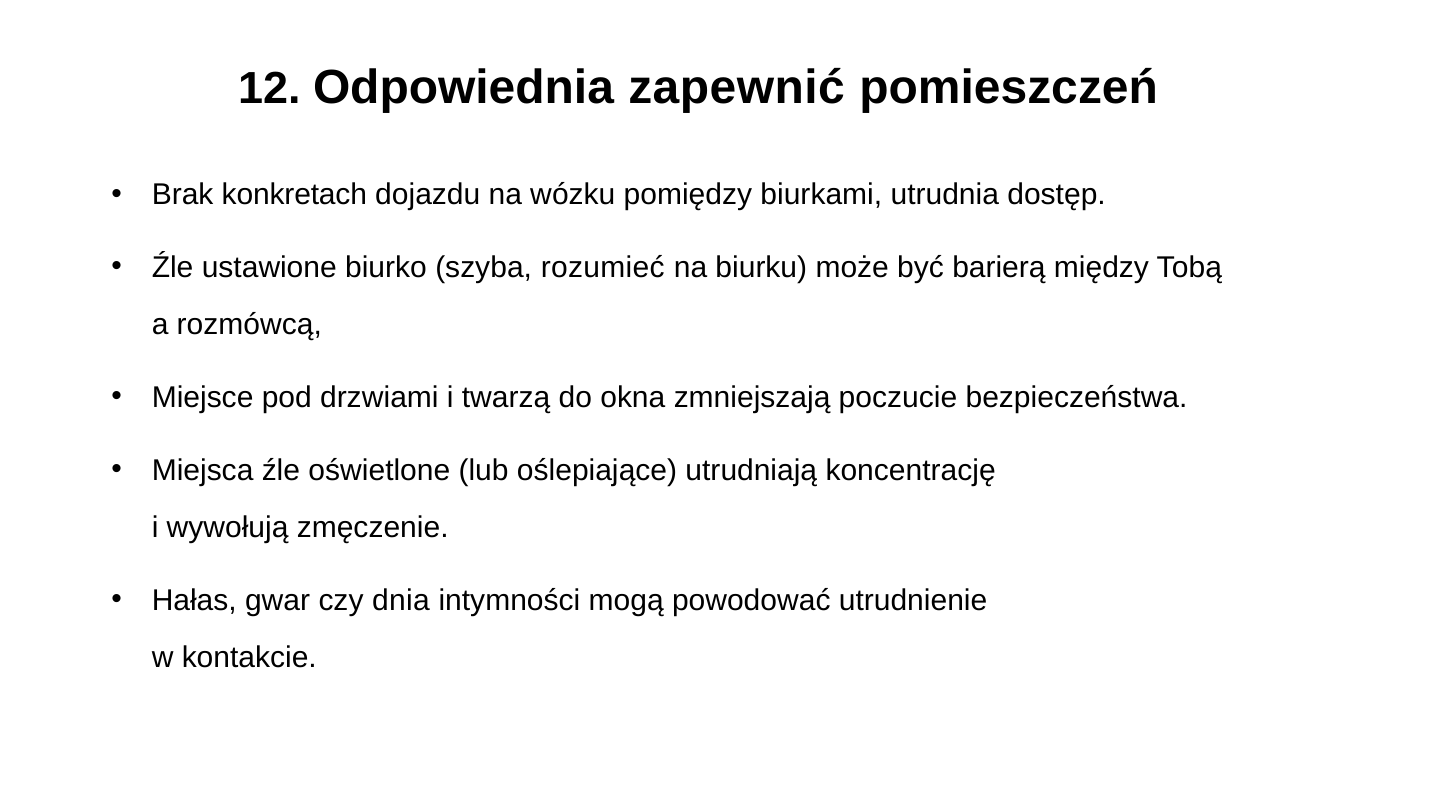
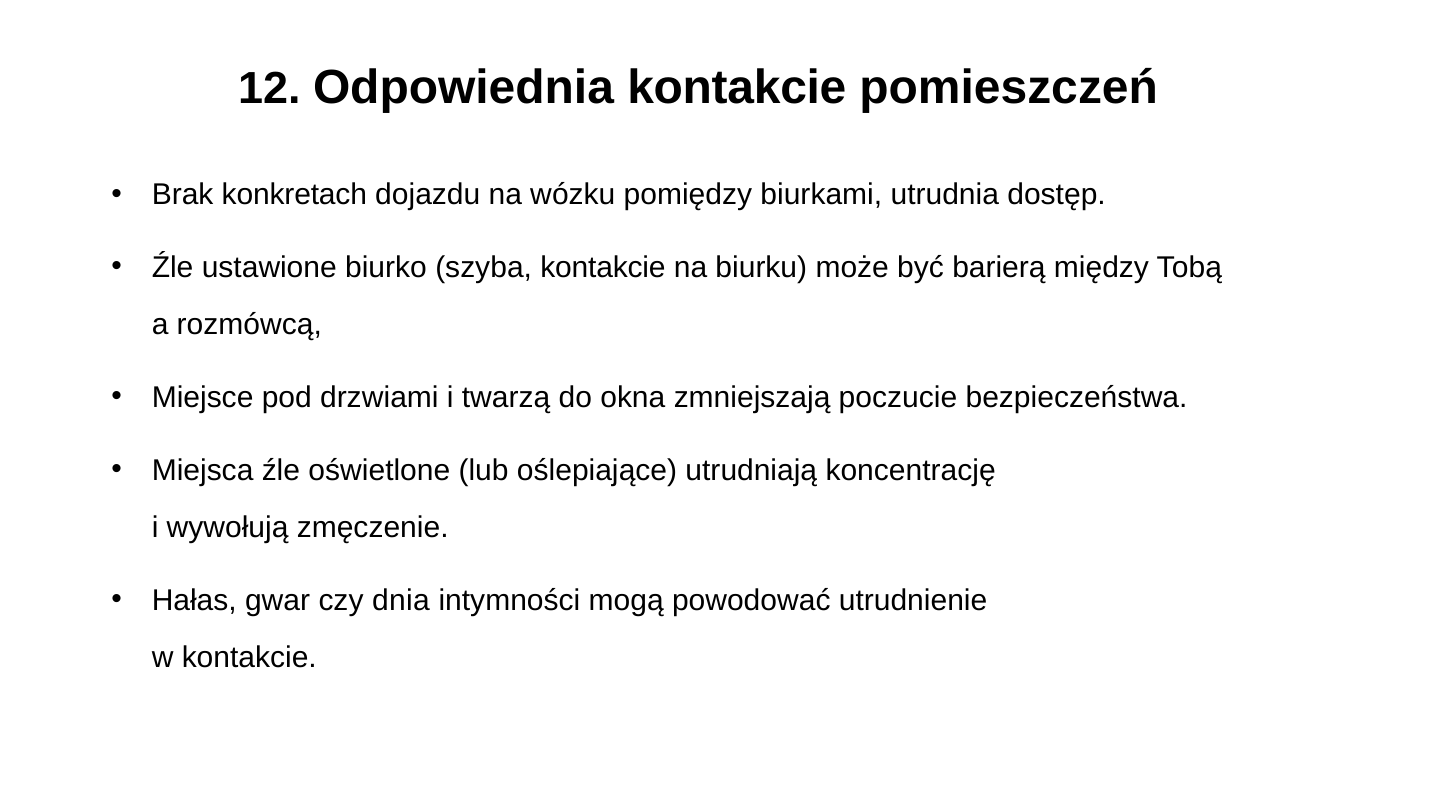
Odpowiednia zapewnić: zapewnić -> kontakcie (737, 87)
szyba rozumieć: rozumieć -> kontakcie (603, 268)
